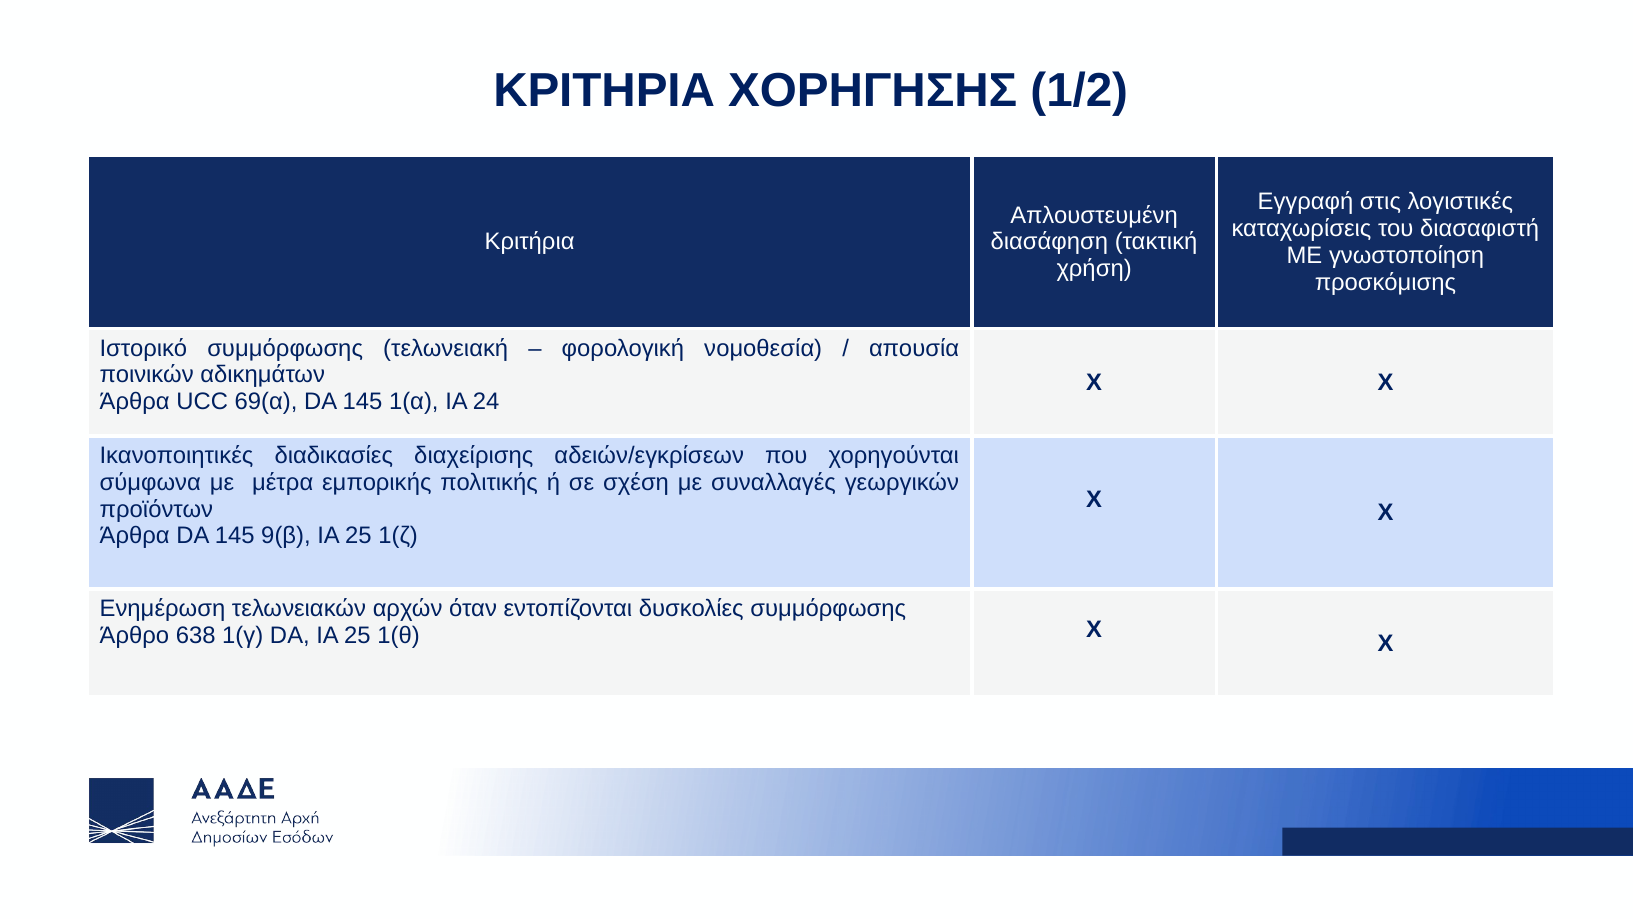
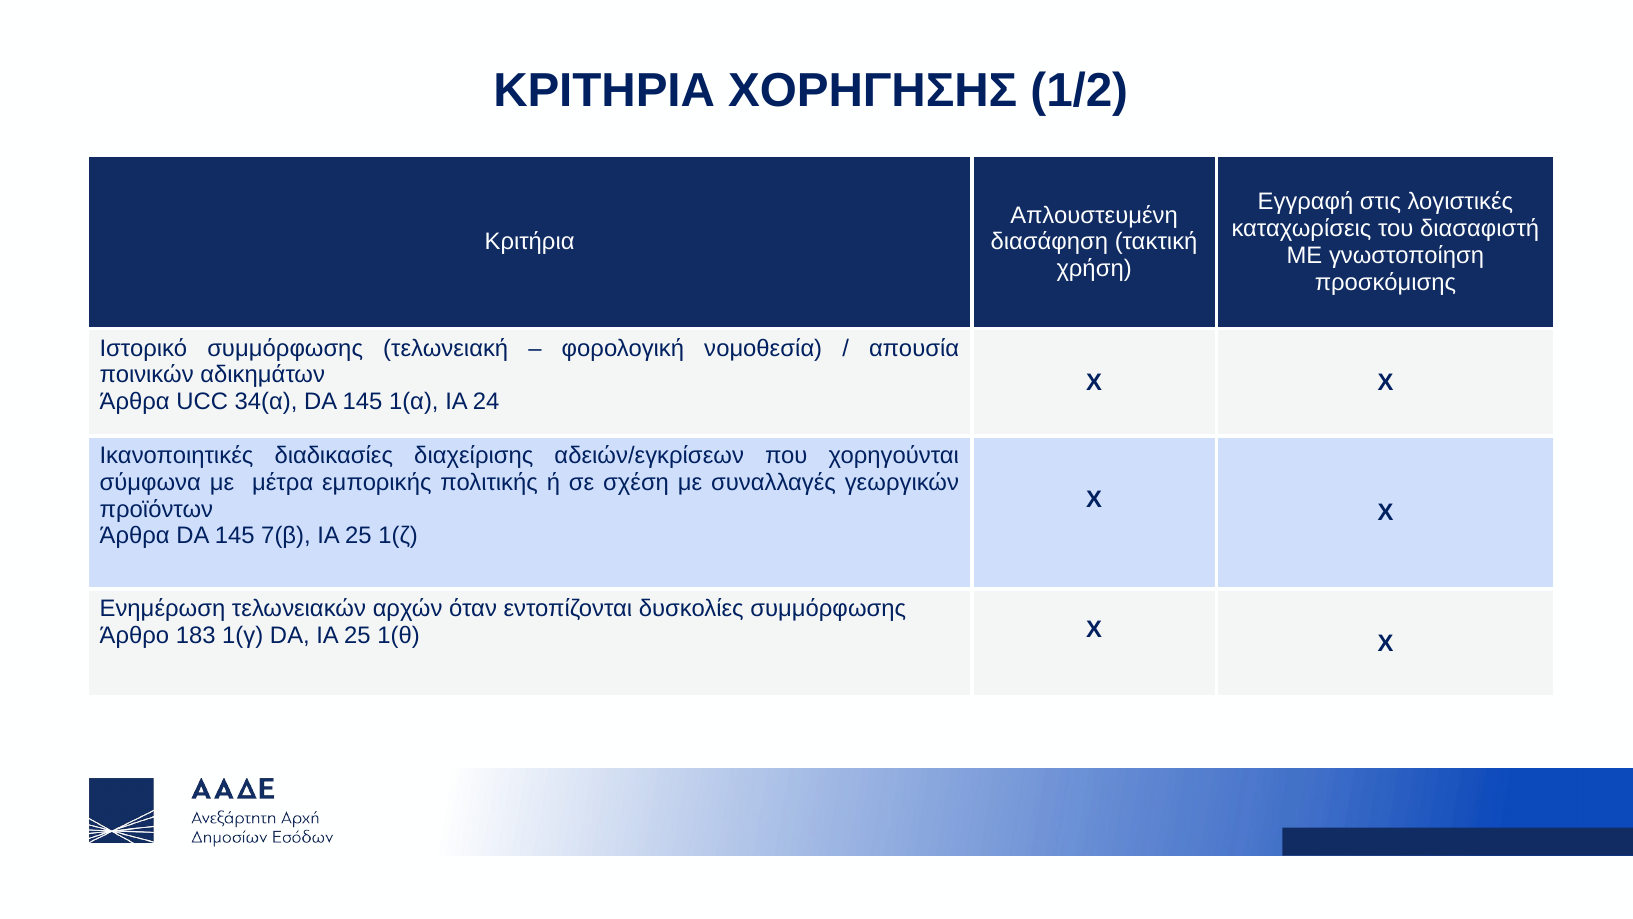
69(α: 69(α -> 34(α (266, 402)
9(β: 9(β -> 7(β (286, 536)
638: 638 -> 183 (196, 635)
